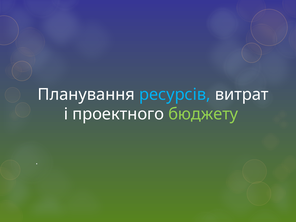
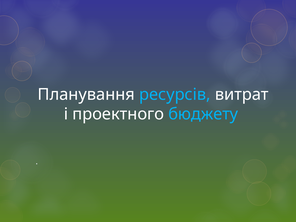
бюджету colour: light green -> light blue (203, 114)
